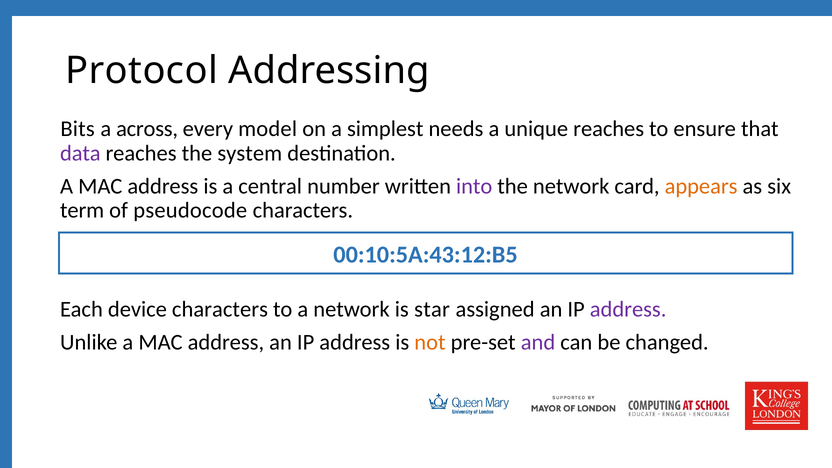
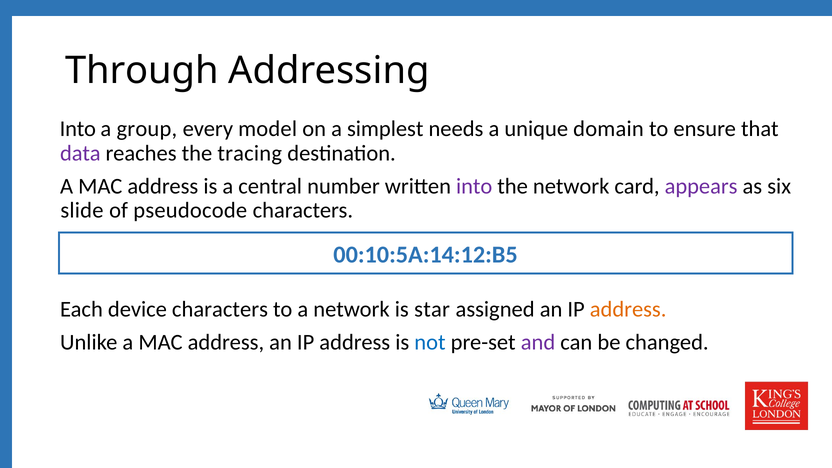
Protocol: Protocol -> Through (142, 71)
Bits: Bits -> Into (78, 129)
across: across -> group (147, 129)
unique reaches: reaches -> domain (609, 129)
system: system -> tracing (250, 153)
appears colour: orange -> purple (701, 186)
term: term -> slide (82, 211)
00:10:5A:43:12:B5: 00:10:5A:43:12:B5 -> 00:10:5A:14:12:B5 (426, 255)
address colour: purple -> orange (628, 310)
not colour: orange -> blue (430, 343)
